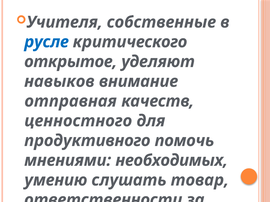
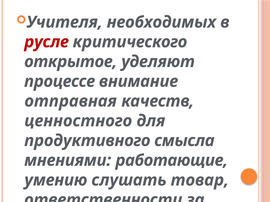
собственные: собственные -> необходимых (161, 22)
русле colour: blue -> red (46, 42)
навыков: навыков -> процессе (60, 82)
помочь: помочь -> смысла (184, 141)
необходимых: необходимых -> работающие (172, 161)
